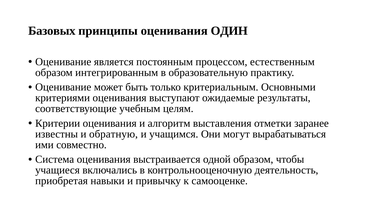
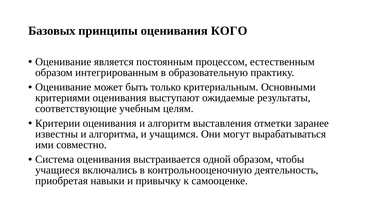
ОДИН: ОДИН -> КОГО (229, 31)
обратную: обратную -> алгоритма (114, 134)
